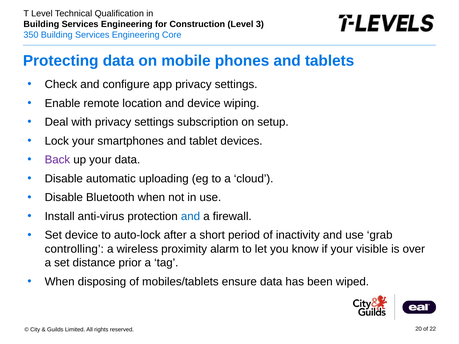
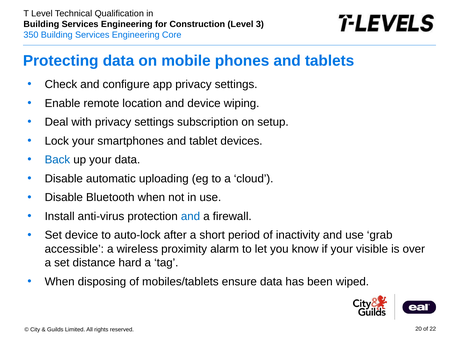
Back colour: purple -> blue (57, 160)
controlling: controlling -> accessible (74, 249)
prior: prior -> hard (130, 263)
